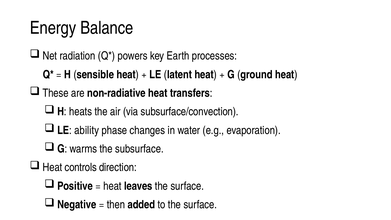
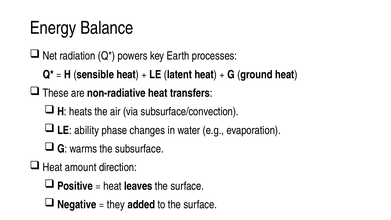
controls: controls -> amount (81, 167)
then: then -> they (116, 205)
